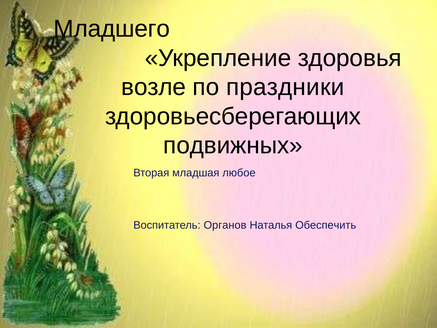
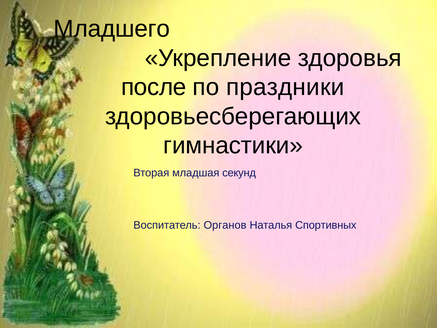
возле: возле -> после (154, 87)
подвижных: подвижных -> гимнастики (233, 145)
любое: любое -> секунд (239, 173)
Обеспечить: Обеспечить -> Спортивных (326, 225)
